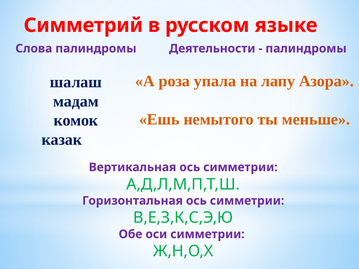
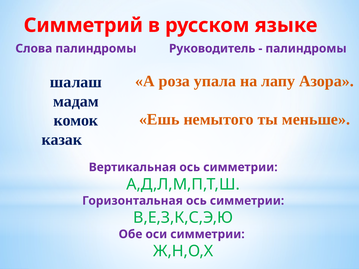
Деятельности: Деятельности -> Руководитель (212, 49)
